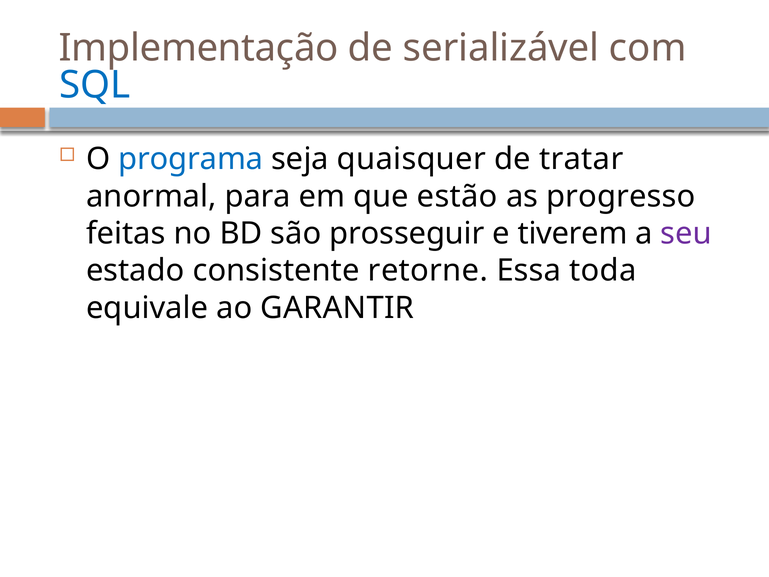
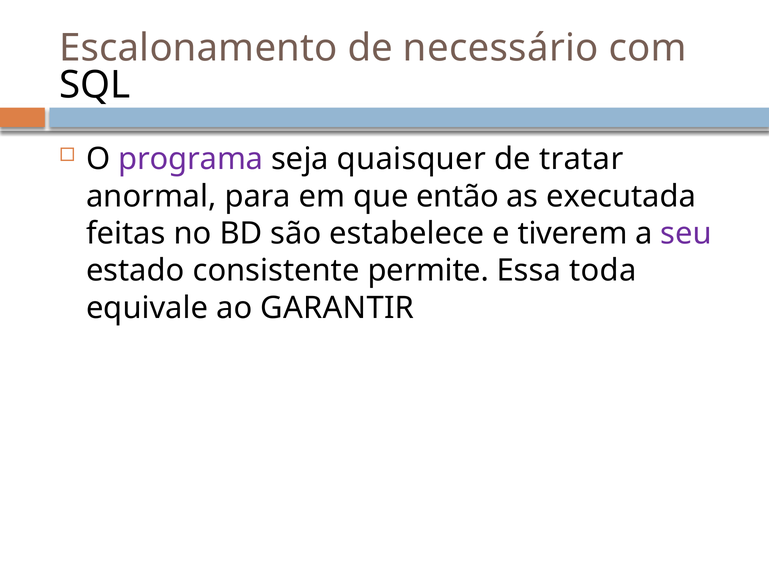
Implementação: Implementação -> Escalonamento (198, 48)
serializável: serializável -> necessário (501, 48)
SQL colour: blue -> black (95, 85)
programa colour: blue -> purple (191, 159)
estão: estão -> então (458, 196)
progresso: progresso -> executada (621, 196)
prosseguir: prosseguir -> estabelece (407, 233)
retorne: retorne -> permite (428, 271)
